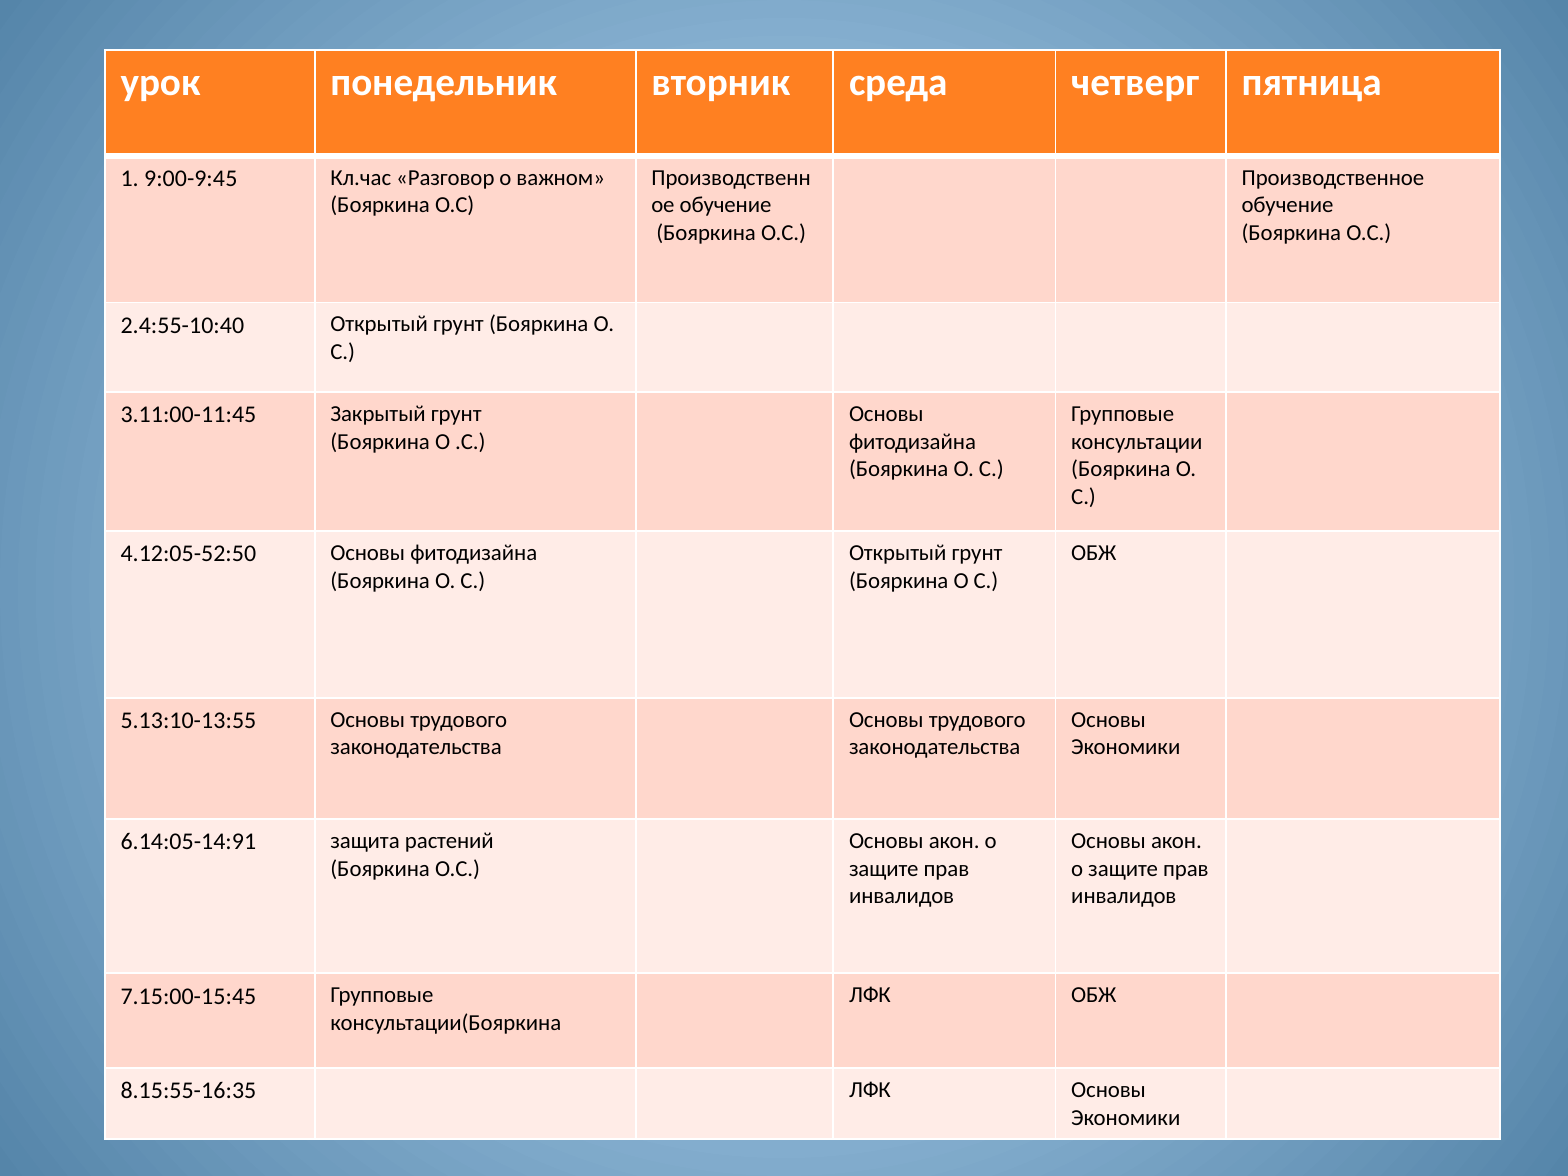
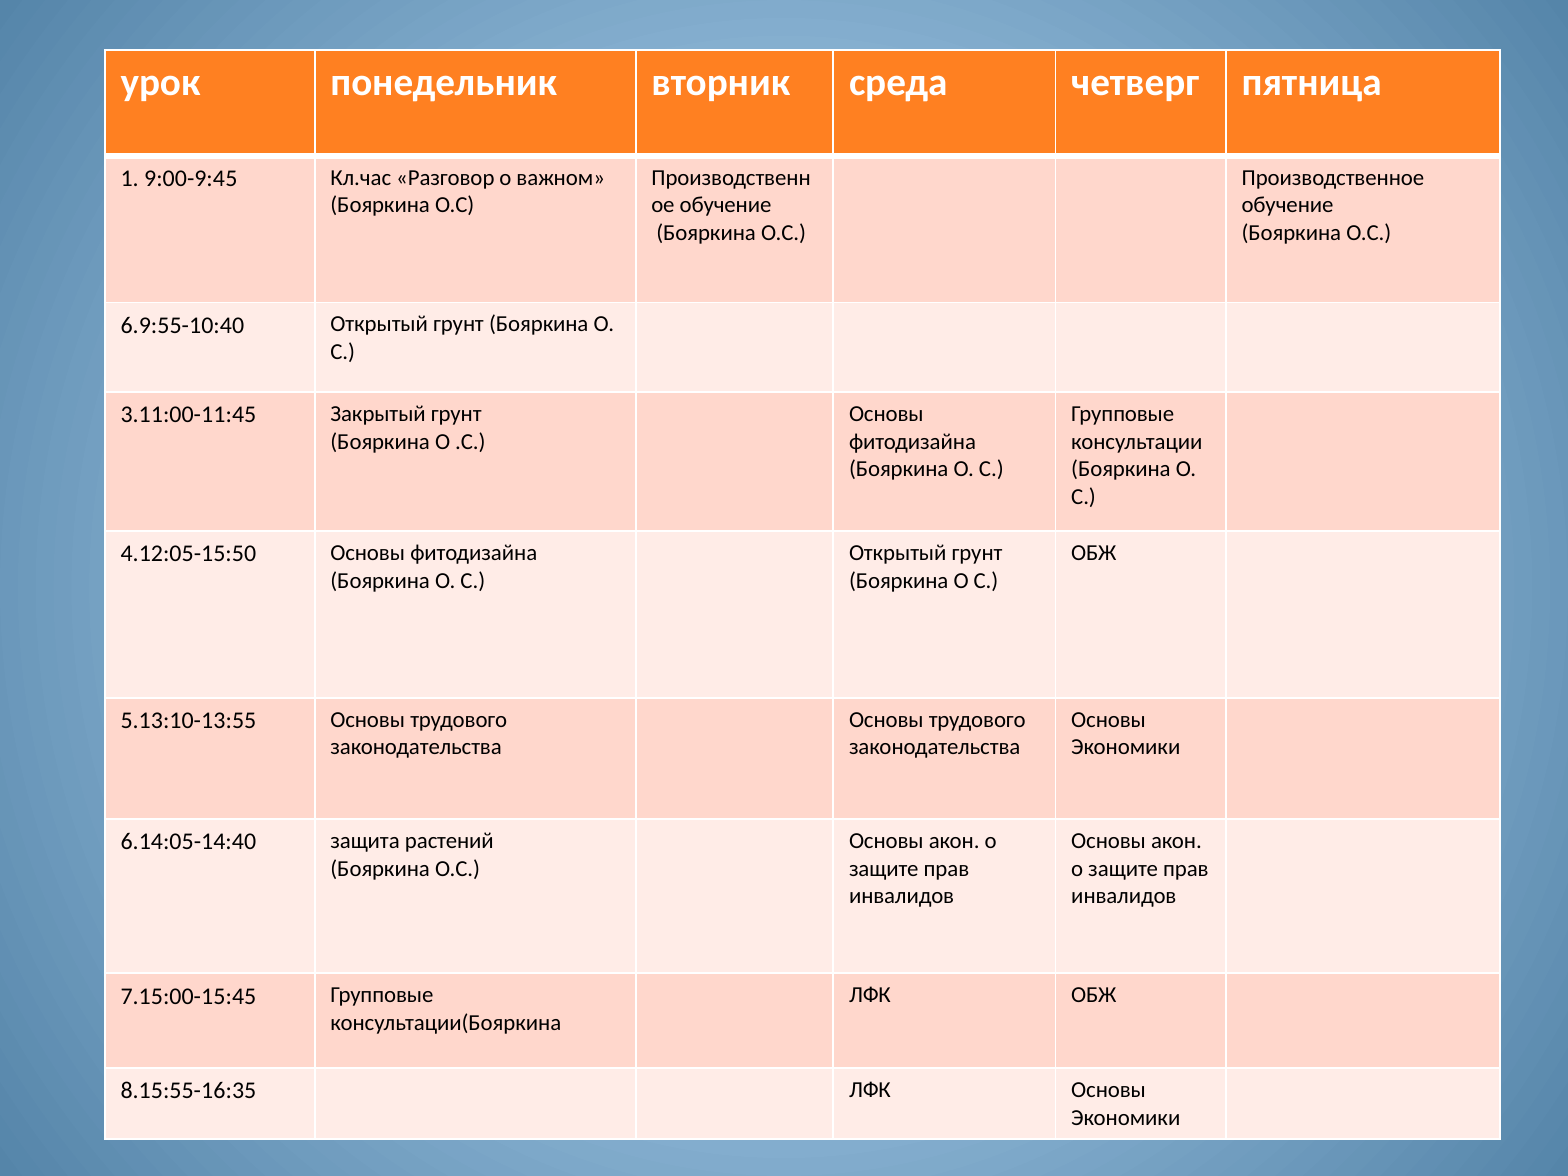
2.4:55-10:40: 2.4:55-10:40 -> 6.9:55-10:40 (182, 325)
4.12:05-52:50: 4.12:05-52:50 -> 4.12:05-15:50 (188, 554)
6.14:05-14:91: 6.14:05-14:91 -> 6.14:05-14:40 (188, 842)
